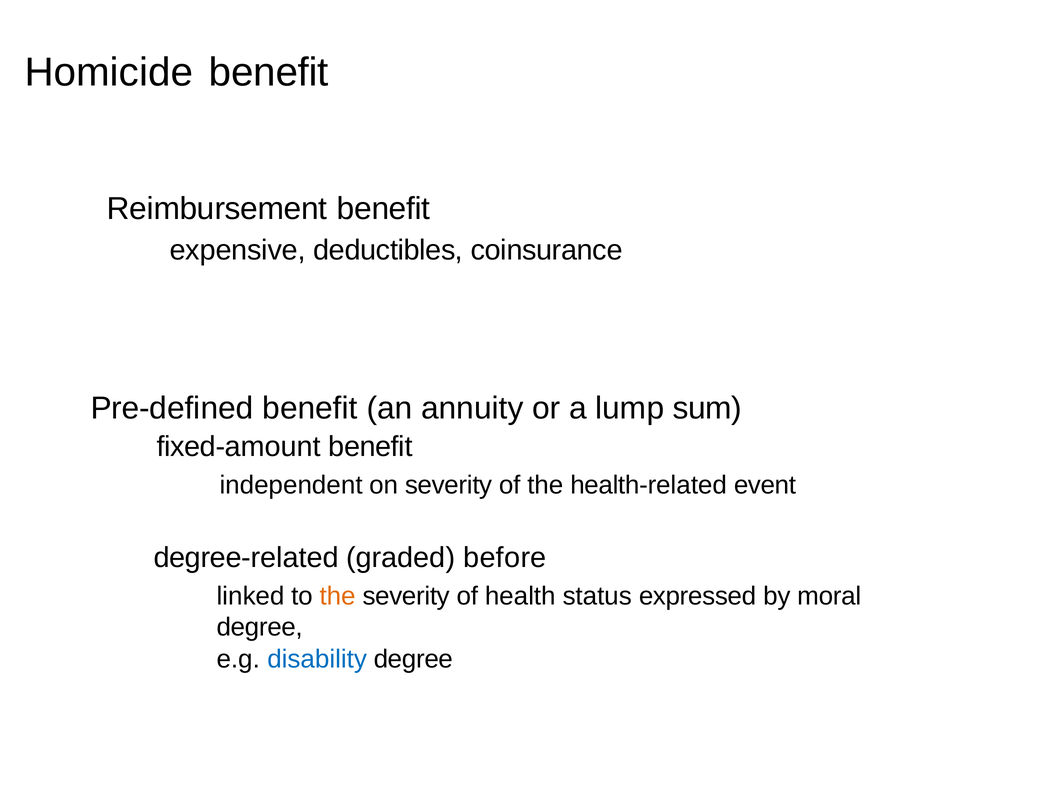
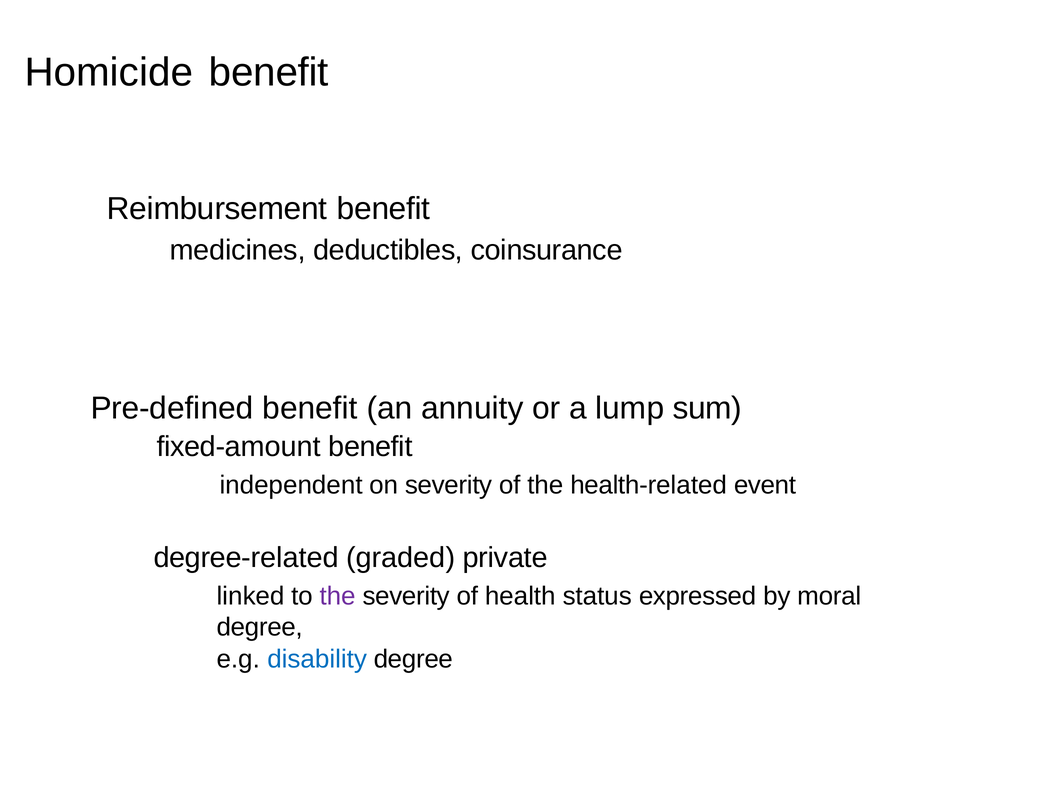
expensive: expensive -> medicines (238, 250)
before: before -> private (505, 558)
the colour: orange -> purple (338, 597)
